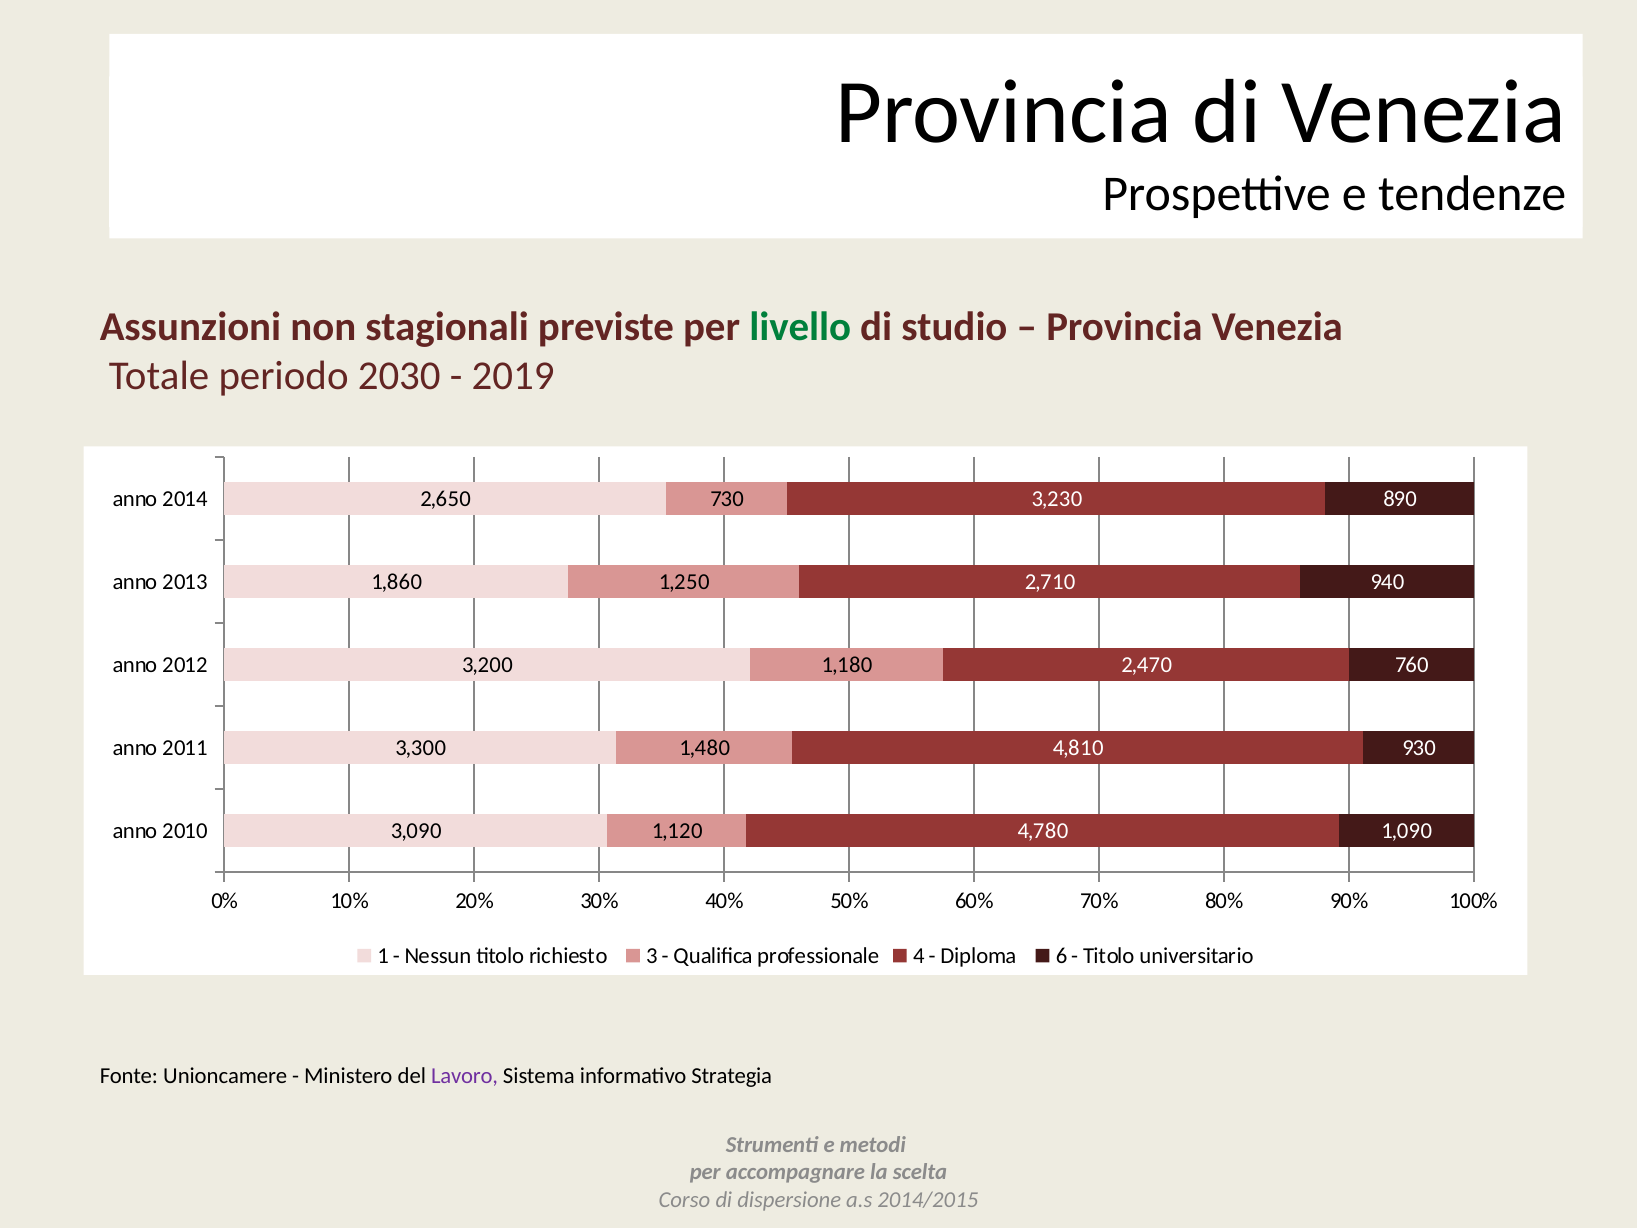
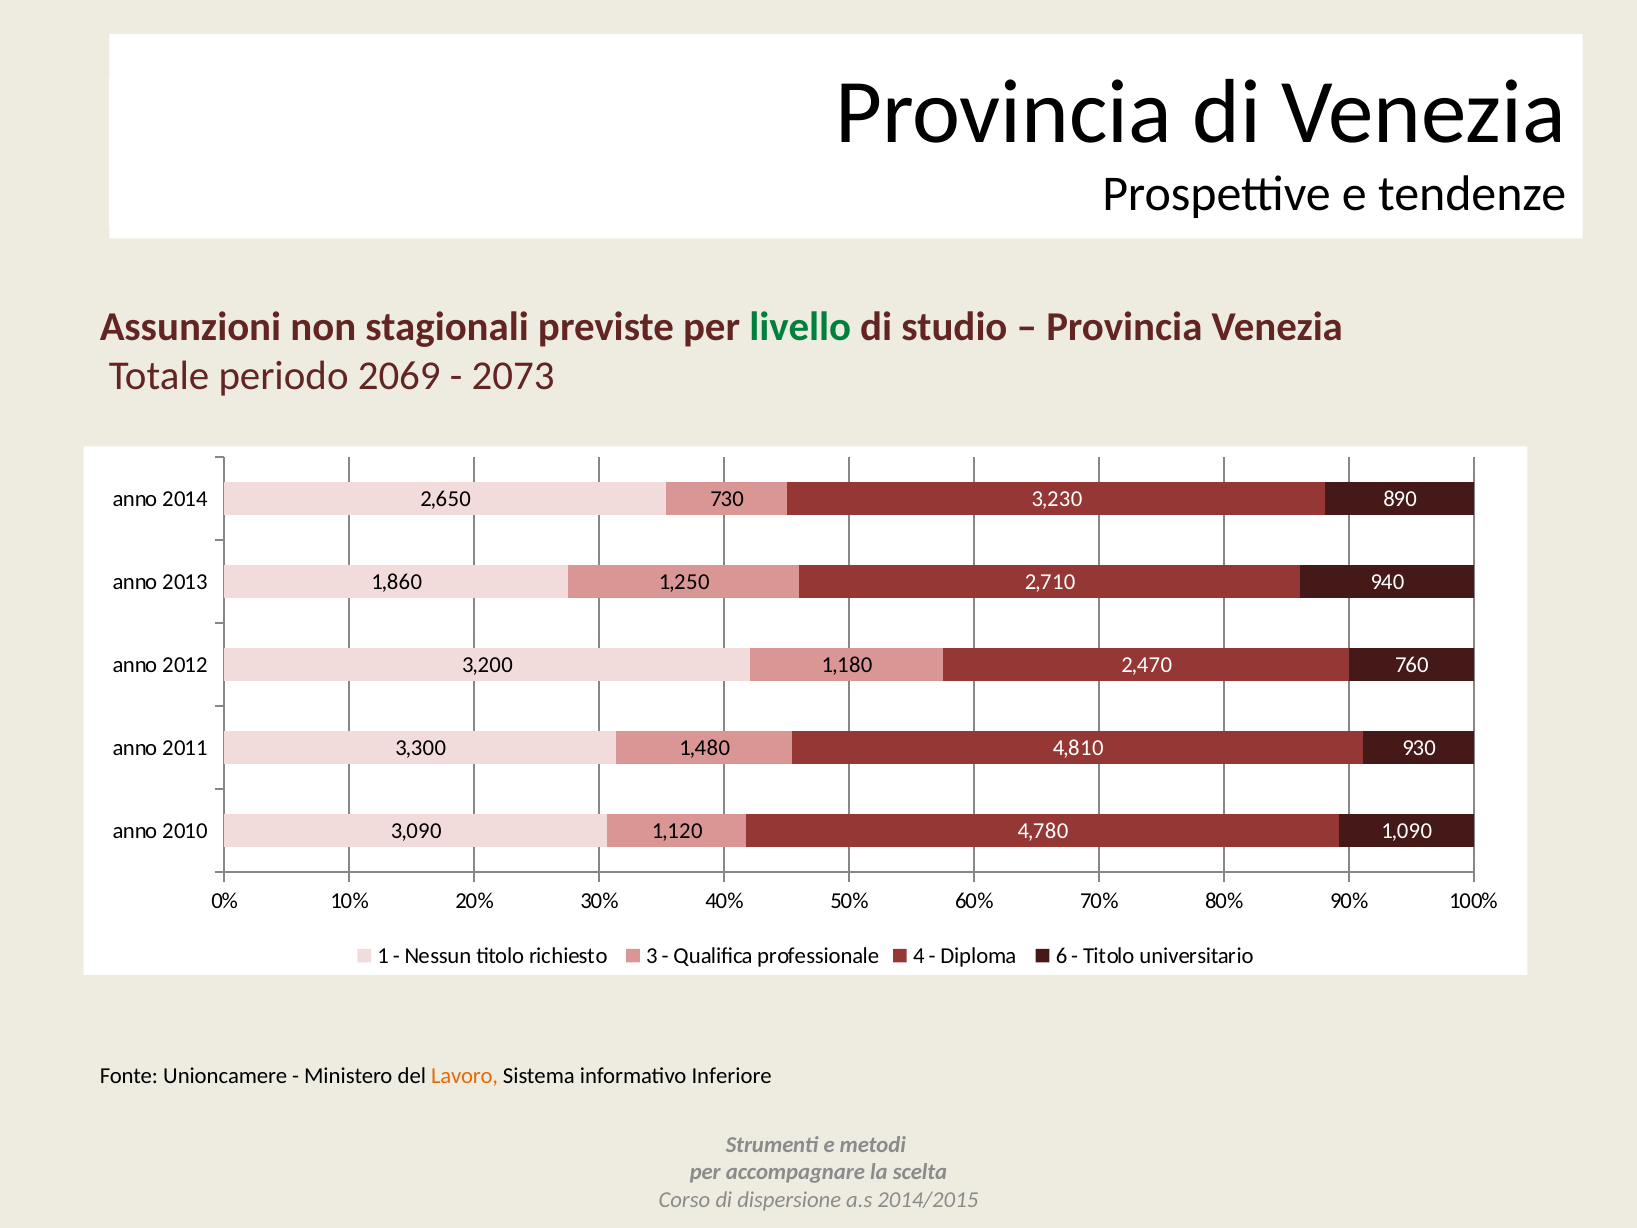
2030: 2030 -> 2069 (399, 376)
2019: 2019 -> 2073 (513, 376)
Lavoro colour: purple -> orange (465, 1075)
Strategia: Strategia -> Inferiore (732, 1075)
